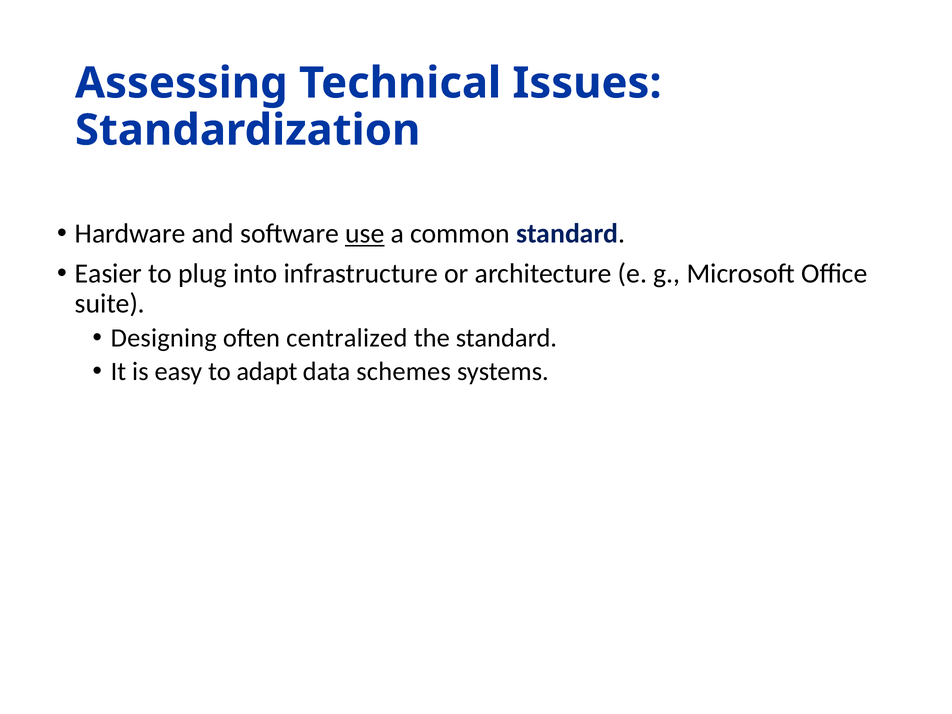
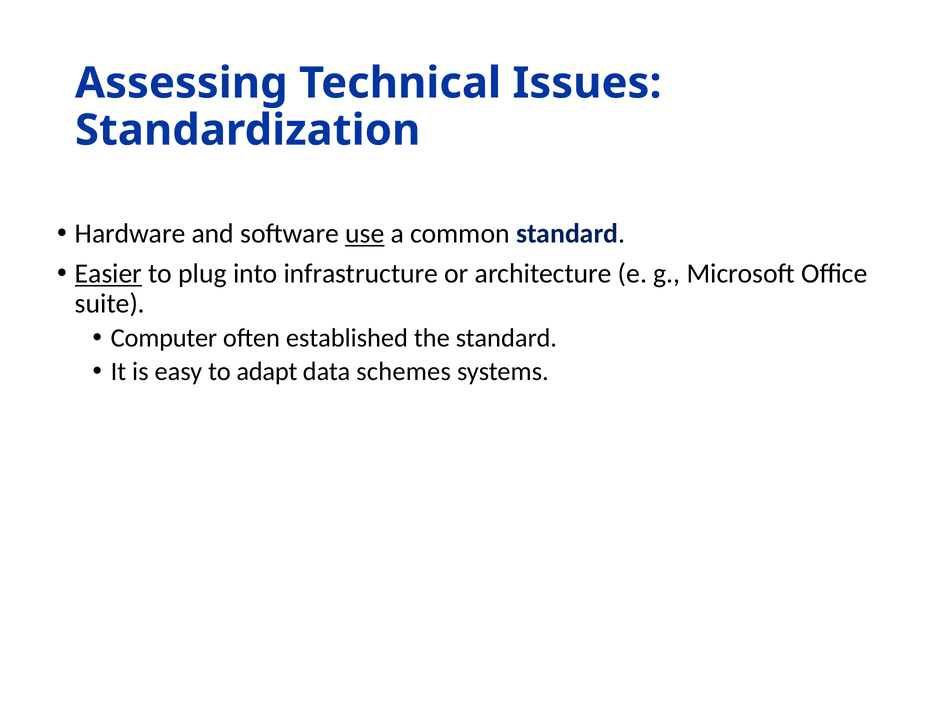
Easier underline: none -> present (109, 274)
Designing: Designing -> Computer (164, 338)
centralized: centralized -> established (347, 338)
